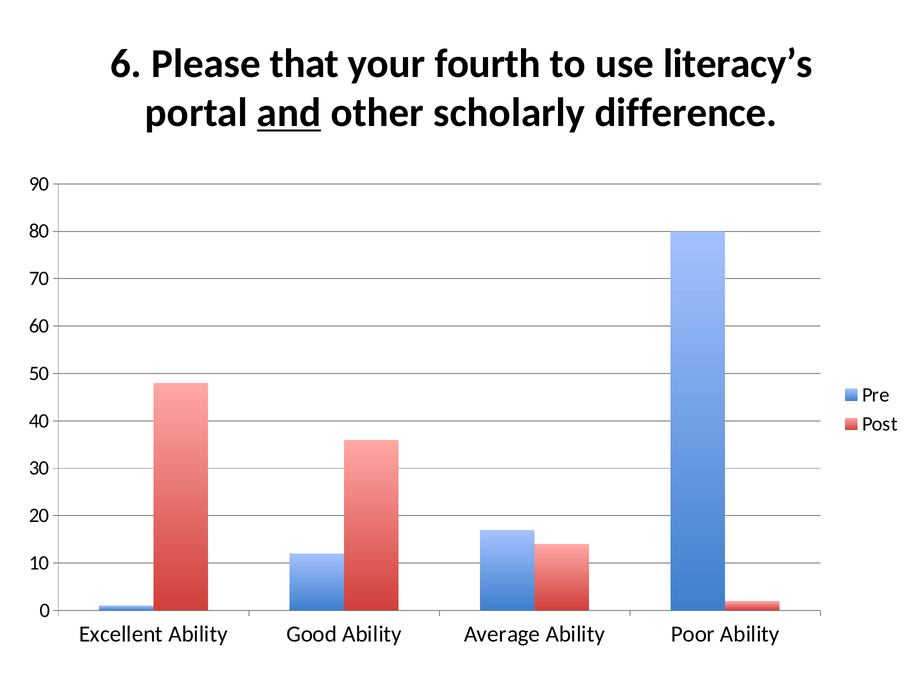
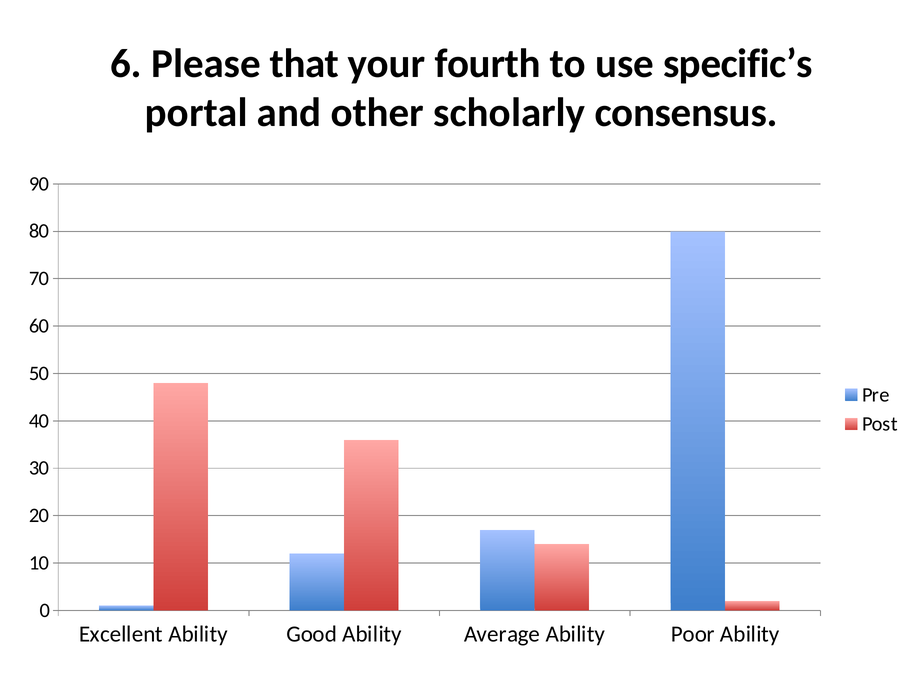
literacy’s: literacy’s -> specific’s (738, 64)
and underline: present -> none (289, 113)
difference: difference -> consensus (686, 113)
